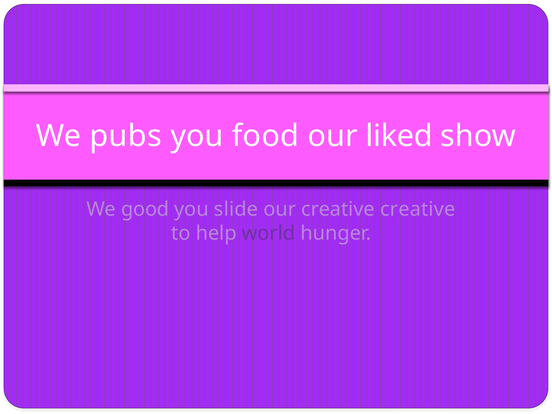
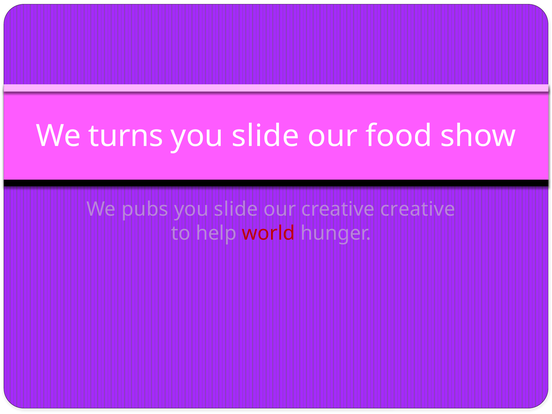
pubs: pubs -> turns (126, 136)
food: food -> slide (265, 136)
liked: liked -> food (399, 136)
good: good -> pubs (145, 209)
world colour: purple -> red (269, 233)
